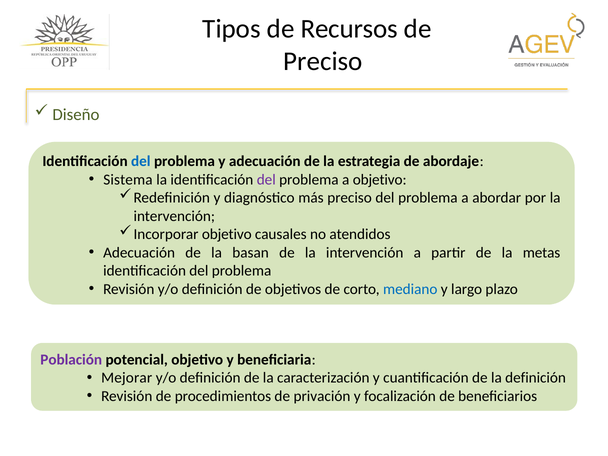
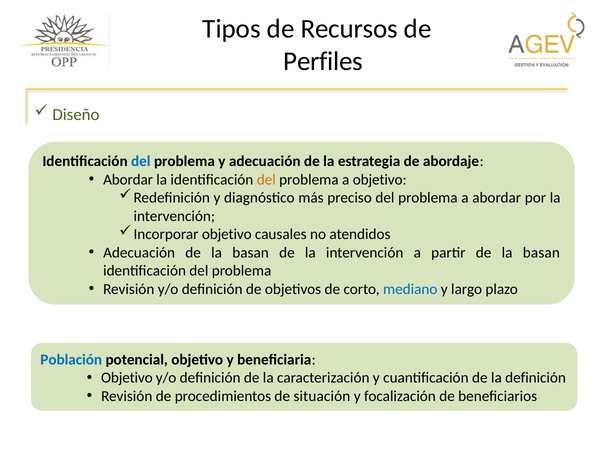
Preciso: Preciso -> Perfiles (323, 61)
Sistema: Sistema -> Abordar (128, 180)
del colour: purple -> orange (266, 180)
partir de la metas: metas -> basan (541, 253)
Población colour: purple -> blue (71, 360)
Mejorar: Mejorar -> Objetivo (127, 378)
privación: privación -> situación (322, 396)
